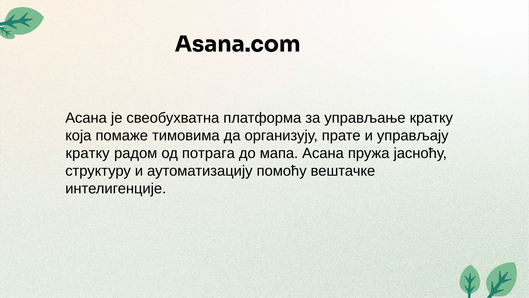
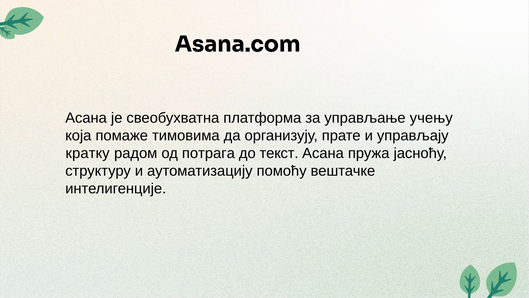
управљање кратку: кратку -> учењу (431, 118)
мапа: мапа -> текст (279, 153)
